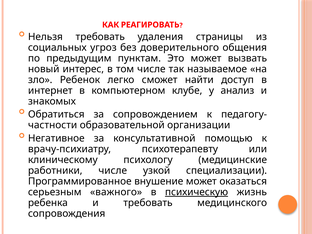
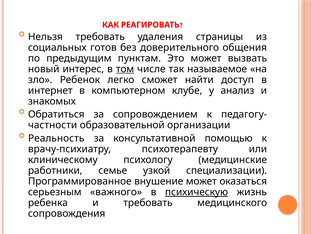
угроз: угроз -> готов (103, 48)
том underline: none -> present (125, 69)
Негативное: Негативное -> Реальность (56, 138)
работники числе: числе -> семье (113, 171)
